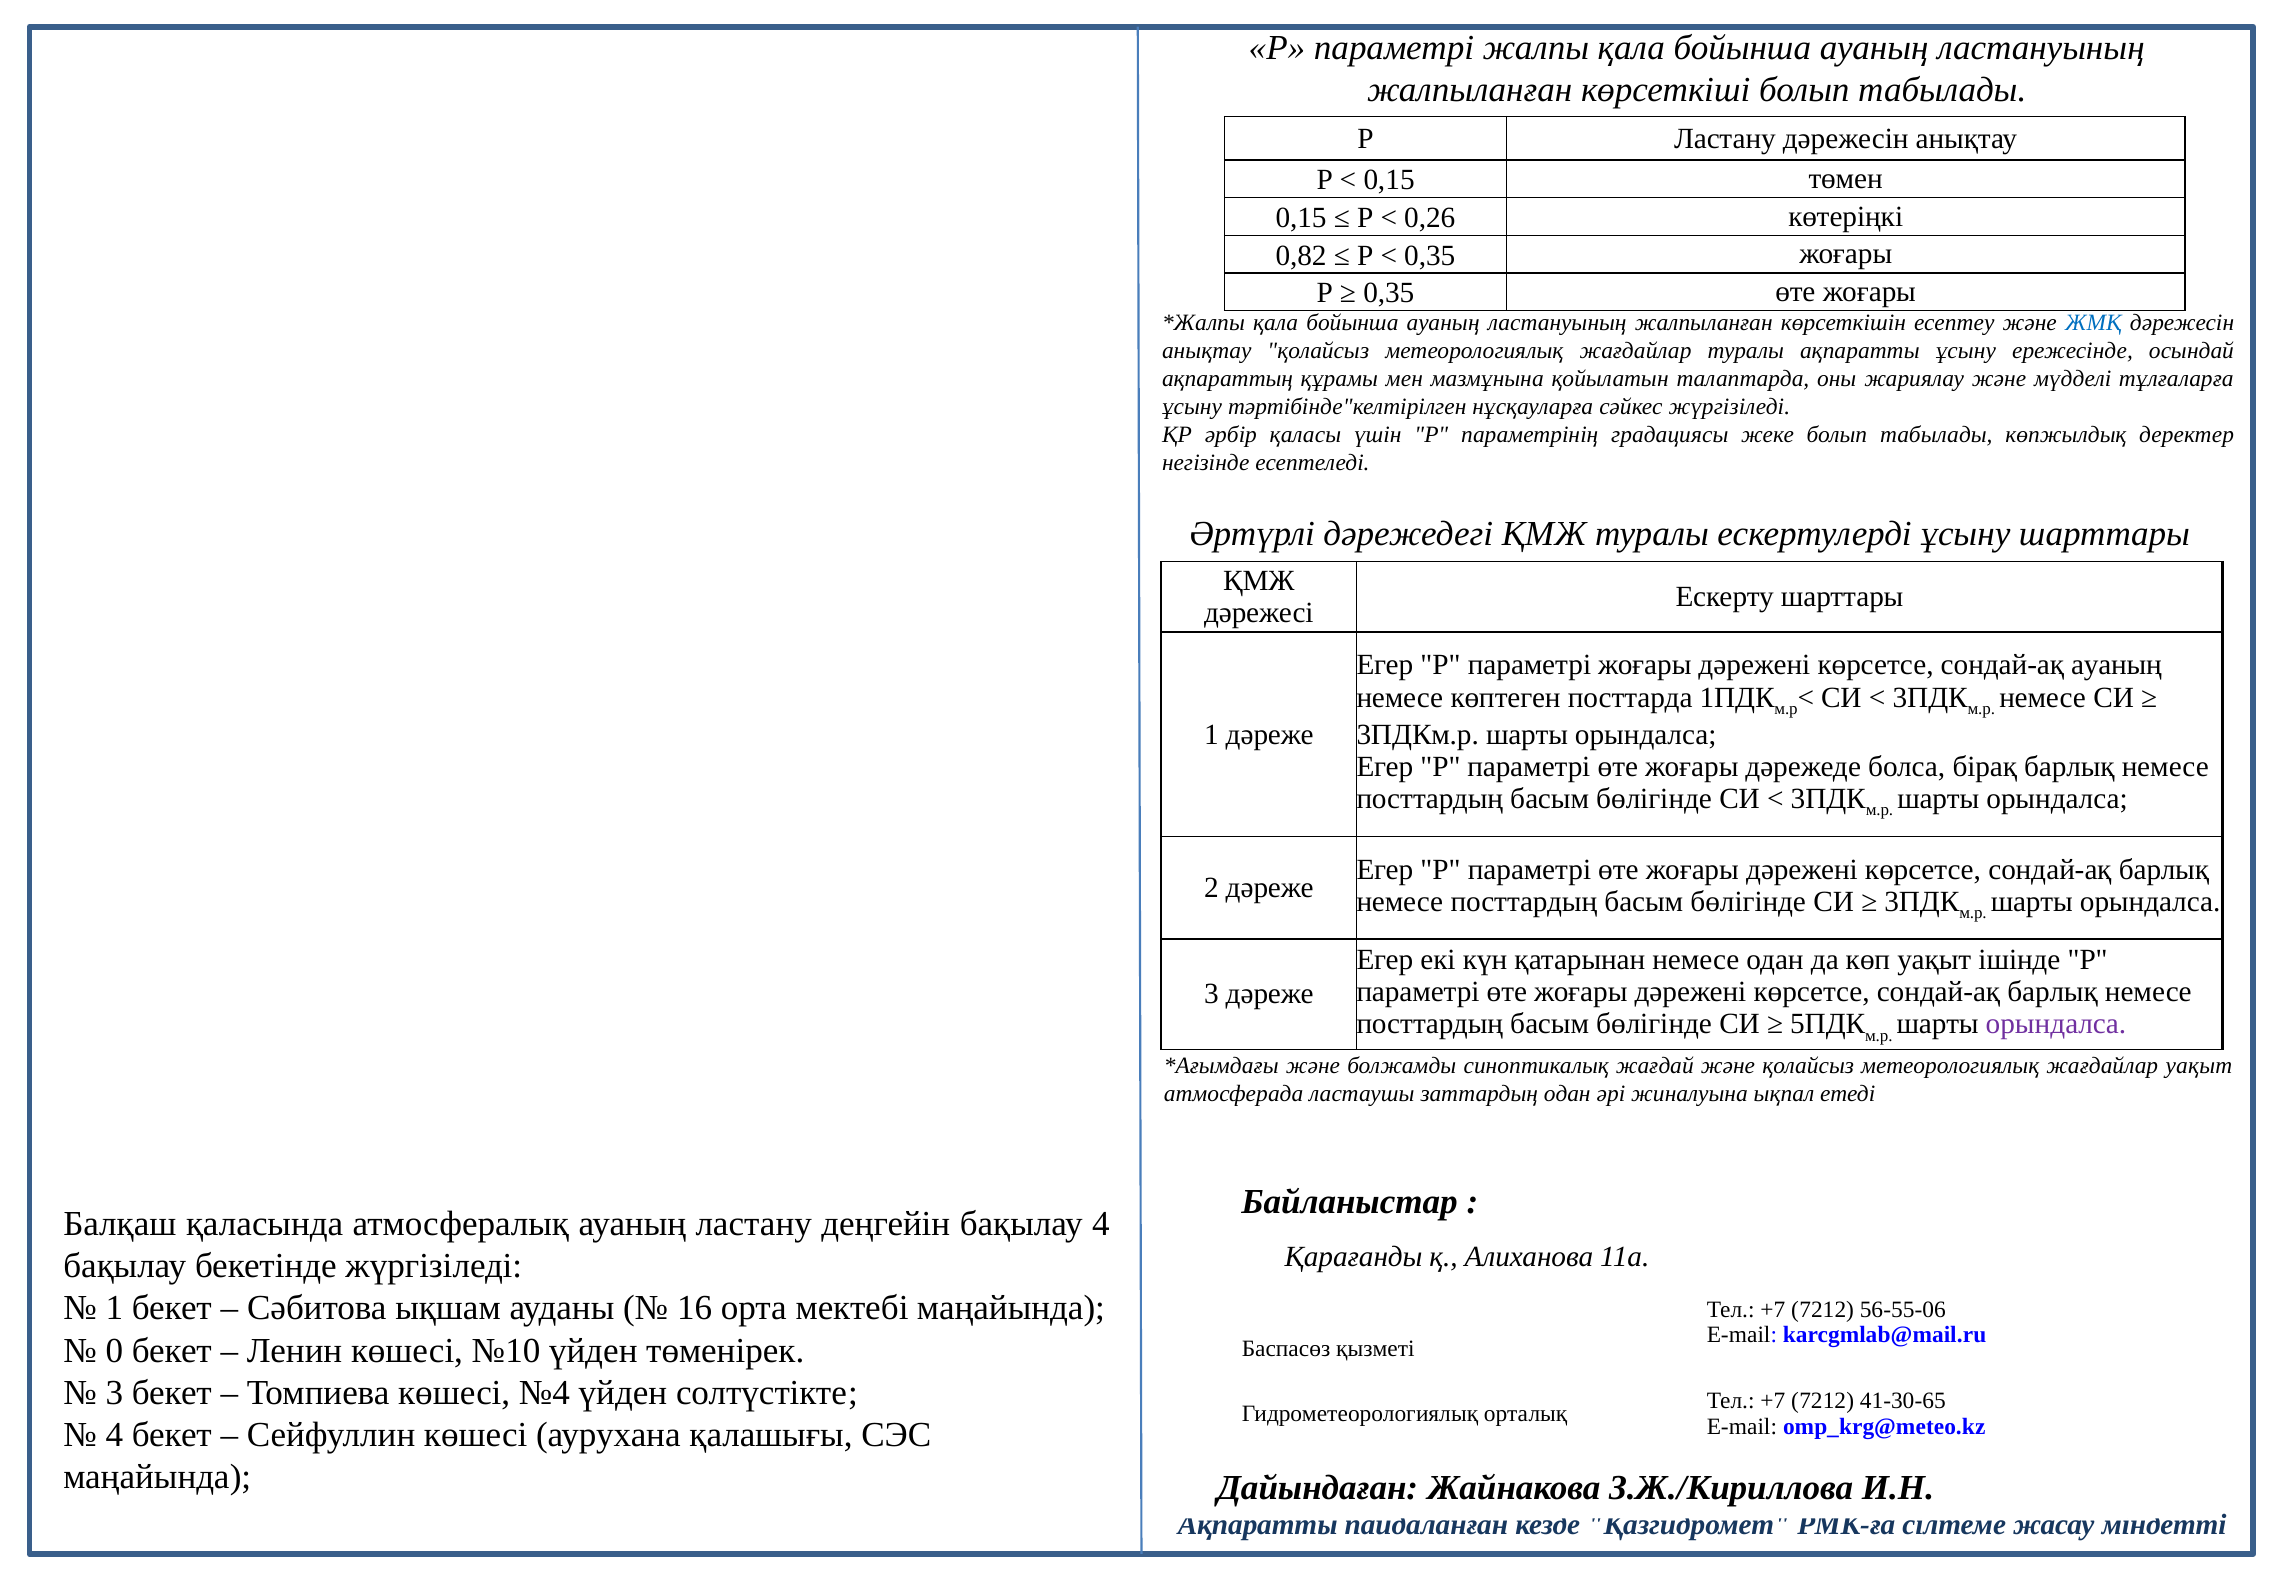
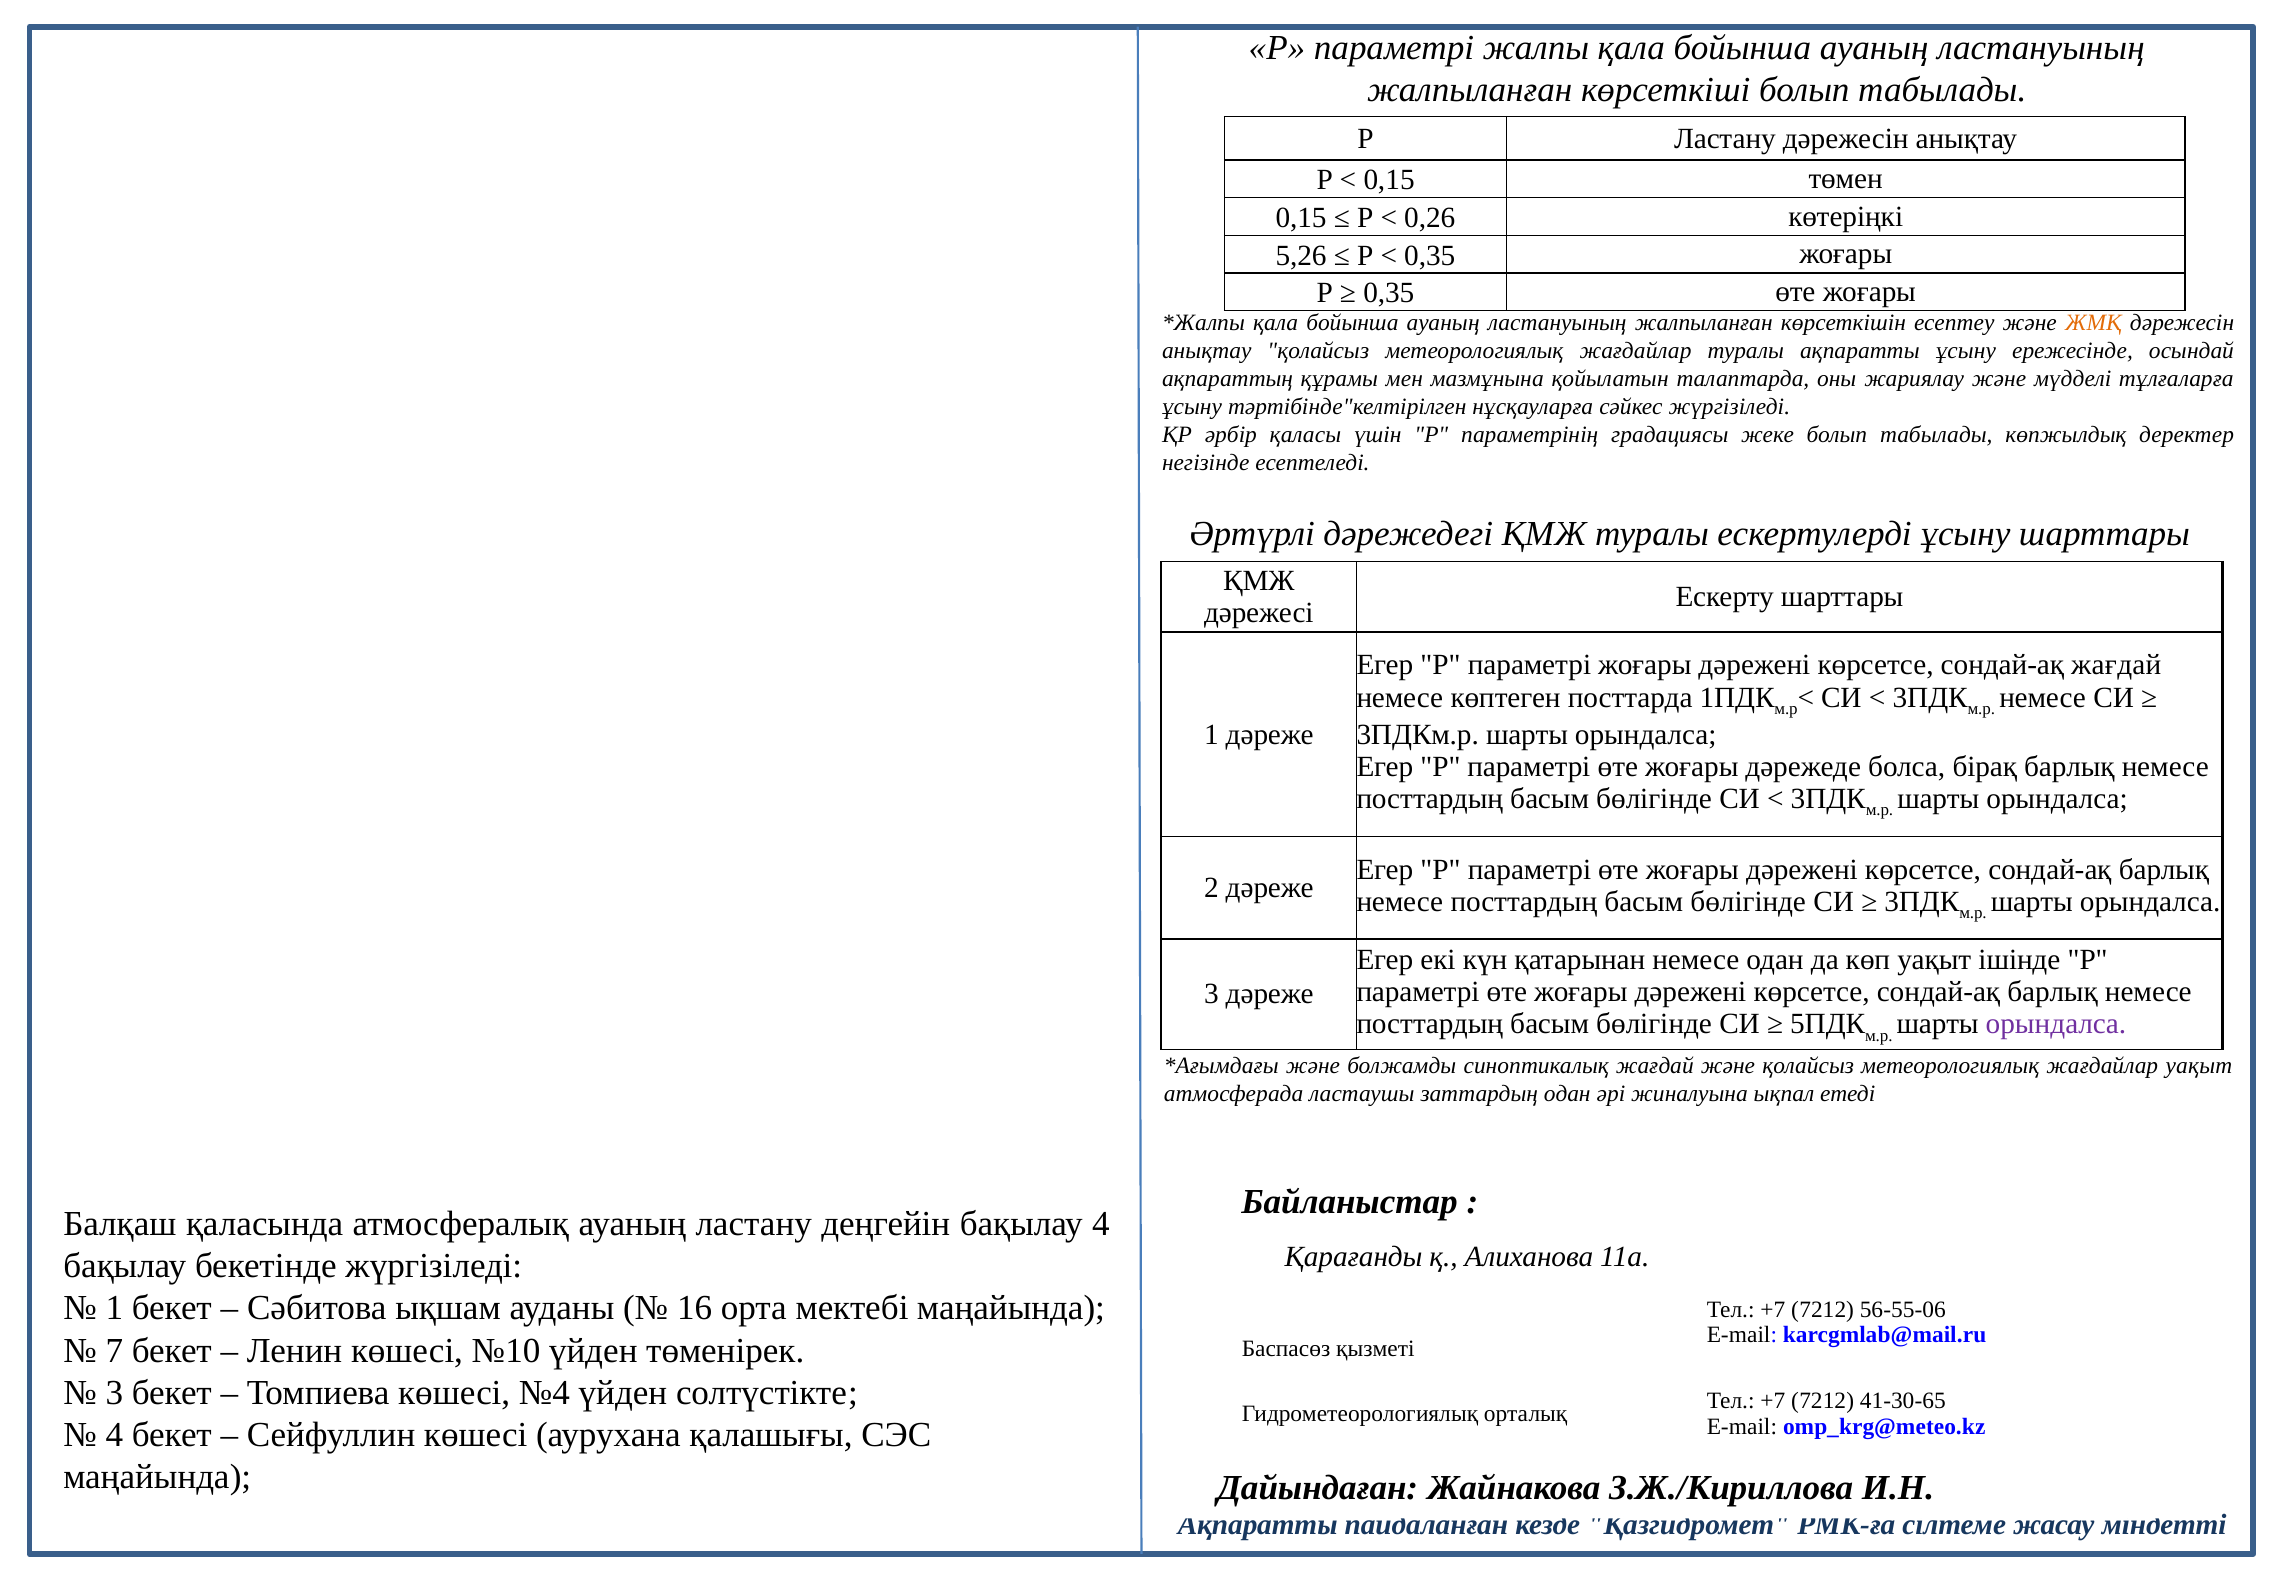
0,82: 0,82 -> 5,26 (1301, 255)
ЖМҚ colour: blue -> orange (2093, 323)
сондай-ақ ауаның: ауаның -> жағдай (2116, 665)
0: 0 -> 7 (114, 1350)
